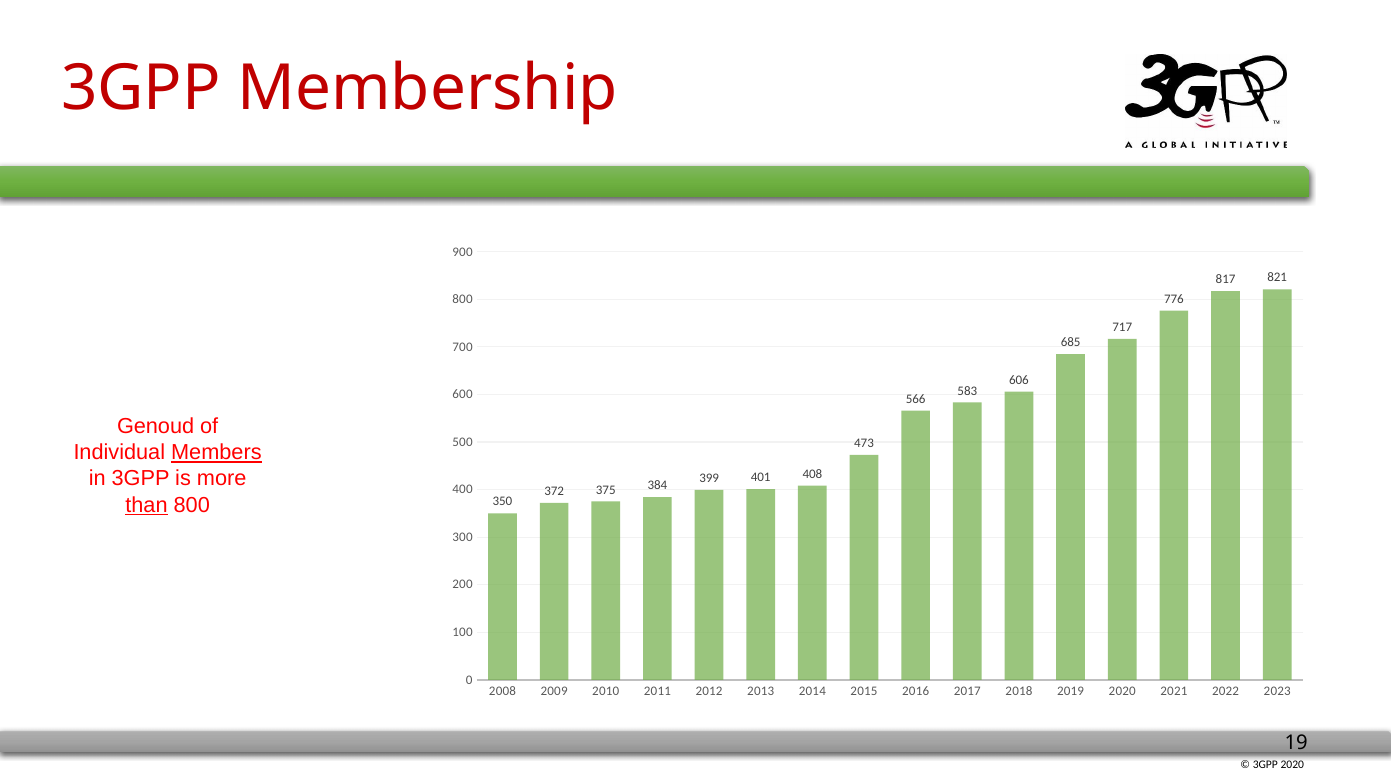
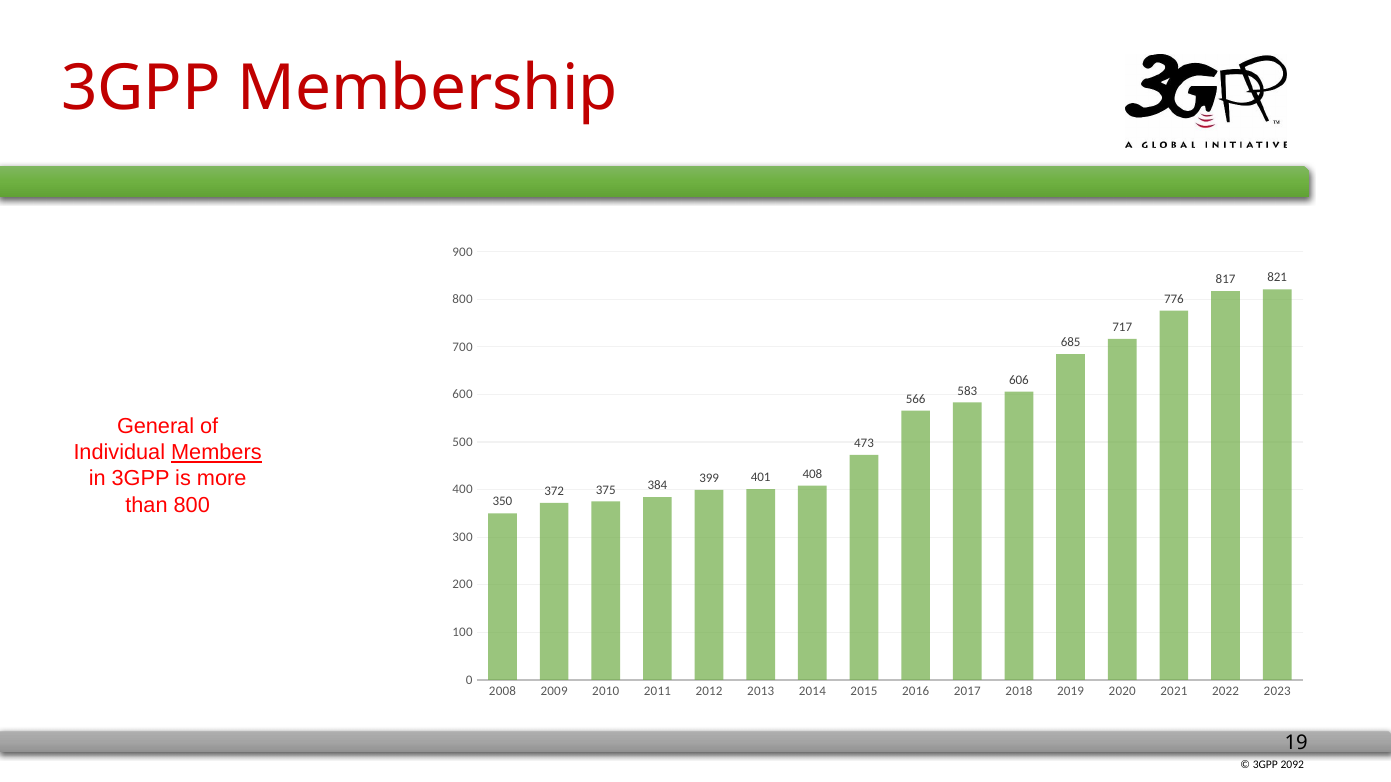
Genoud: Genoud -> General (156, 427)
than underline: present -> none (147, 505)
3GPP 2020: 2020 -> 2092 (1292, 765)
